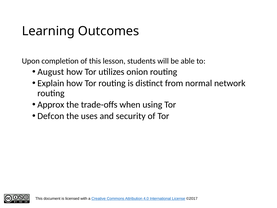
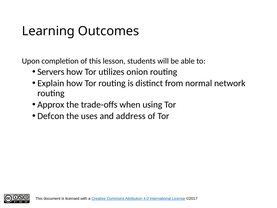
August: August -> Servers (51, 72)
security: security -> address (131, 116)
